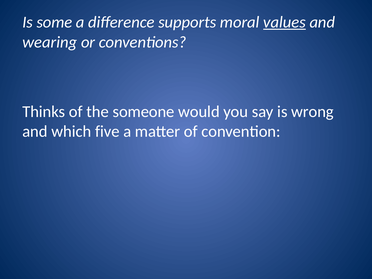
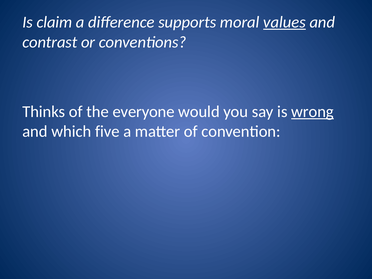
some: some -> claim (54, 22)
wearing: wearing -> contrast (50, 42)
someone: someone -> everyone (144, 112)
wrong underline: none -> present (312, 112)
